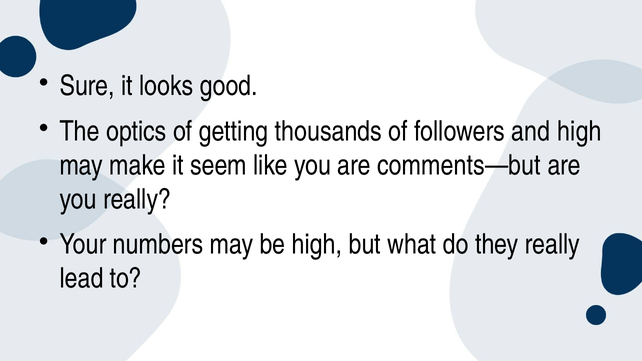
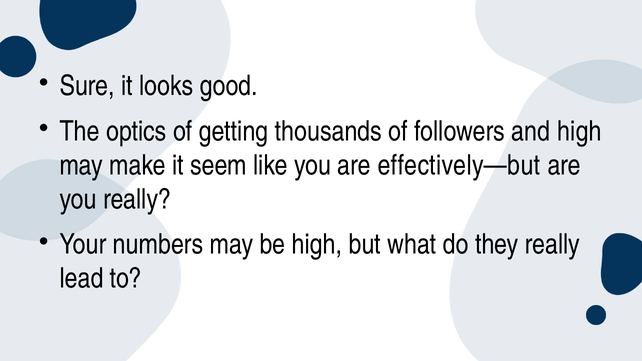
comments—but: comments—but -> effectively—but (459, 165)
